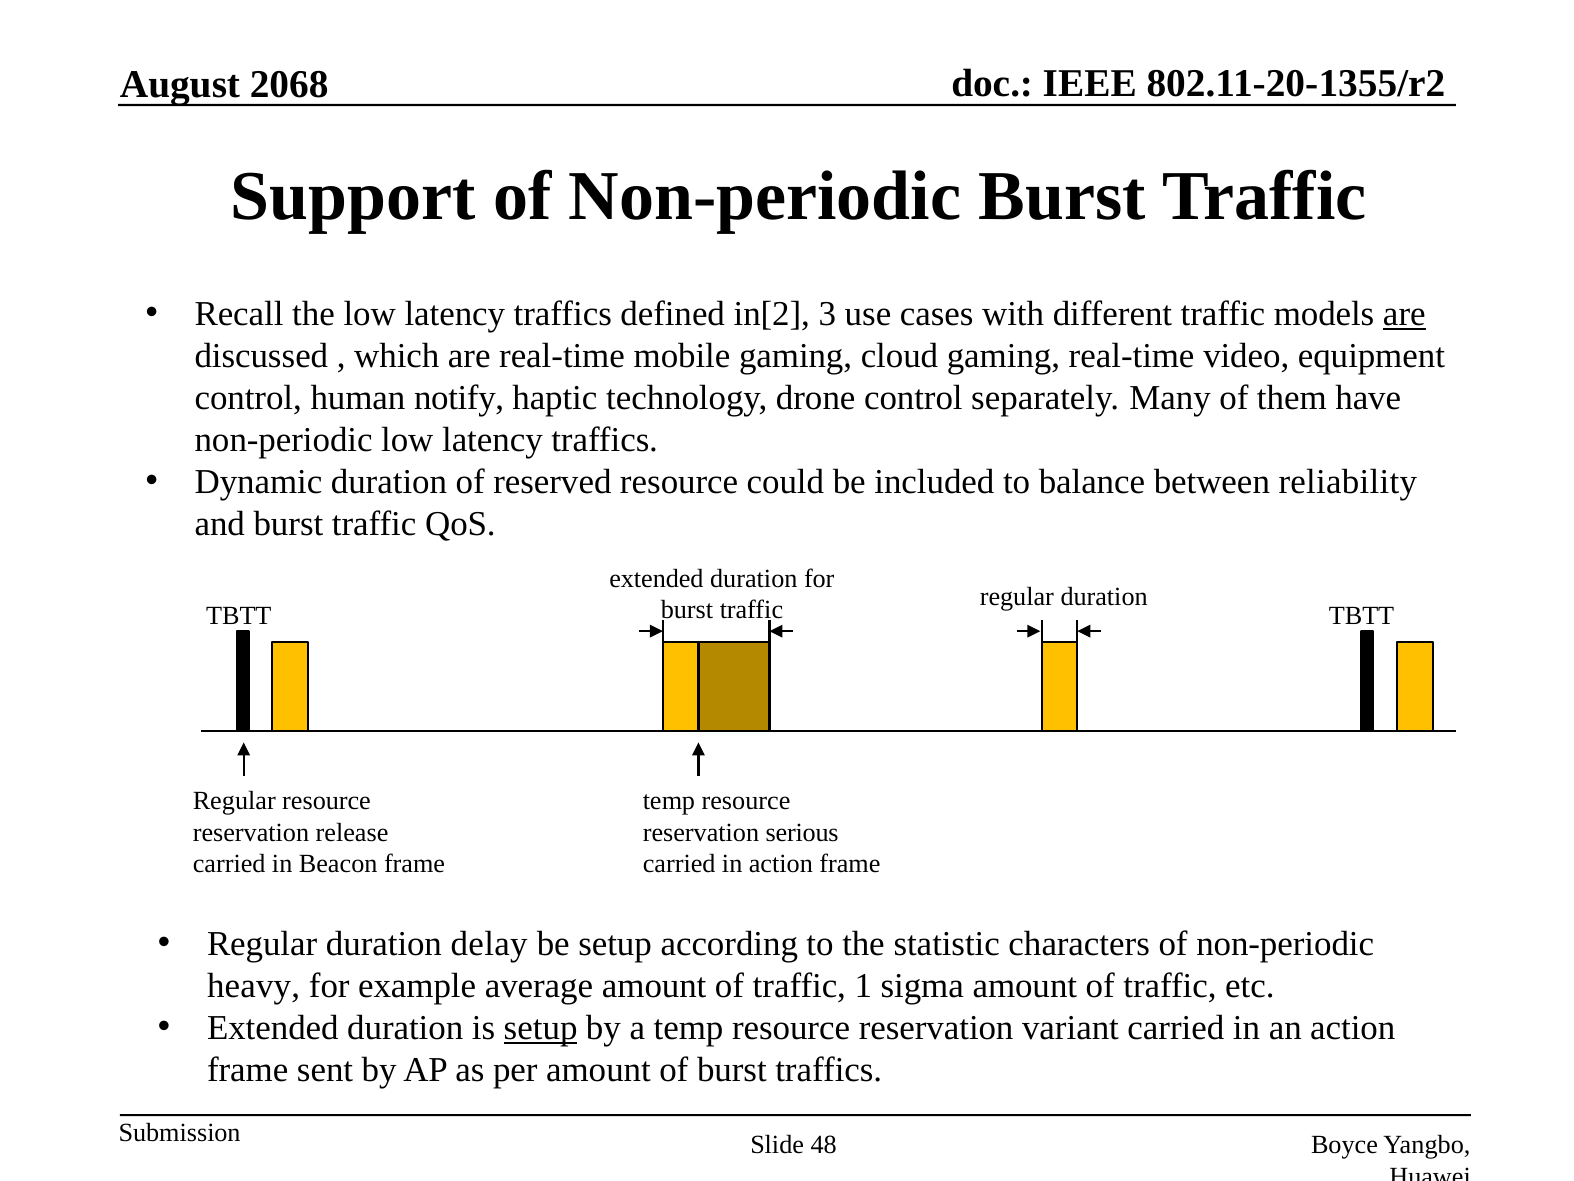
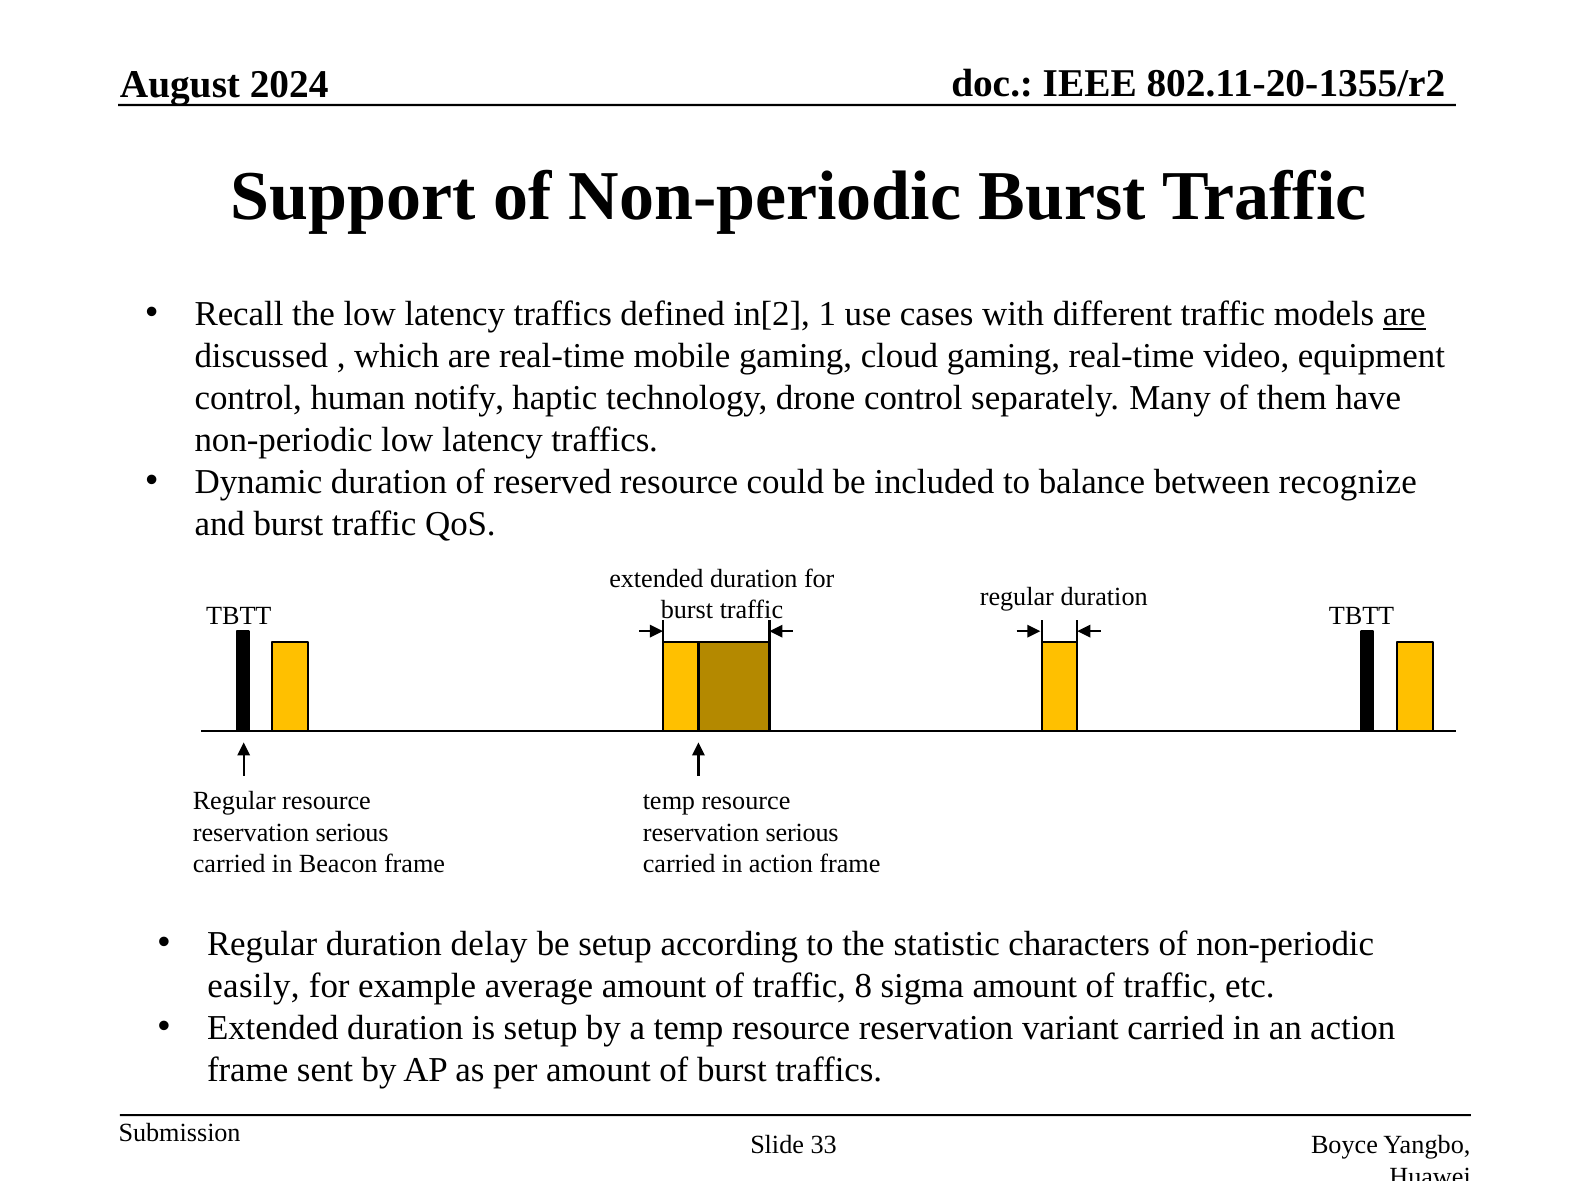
2068: 2068 -> 2024 (289, 84)
3: 3 -> 1 (827, 314)
reliability: reliability -> recognize (1348, 482)
release: release -> serious (352, 832)
heavy: heavy -> easily (253, 986)
1: 1 -> 8 (863, 986)
setup underline: present -> none (541, 1028)
48: 48 -> 33 (824, 1145)
